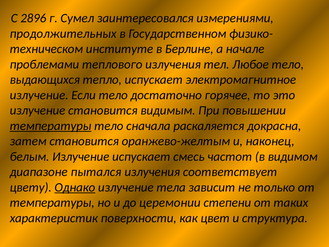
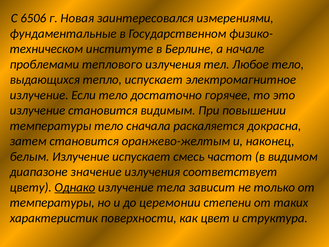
2896: 2896 -> 6506 (33, 18)
Сумел: Сумел -> Новая (77, 18)
продолжительных: продолжительных -> фундаментальные (63, 34)
температуры underline: present -> none (51, 126)
пытался: пытался -> значение (96, 172)
